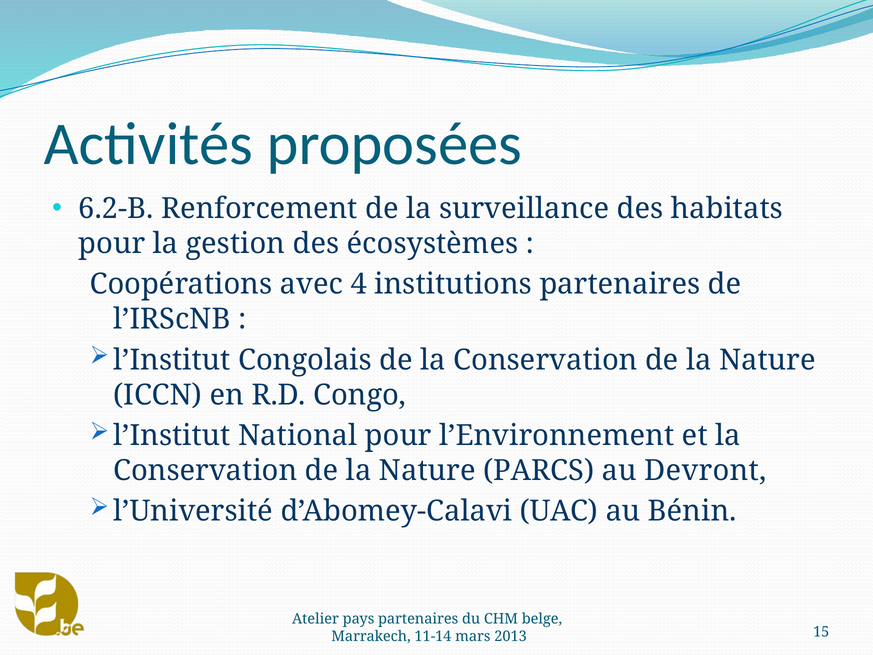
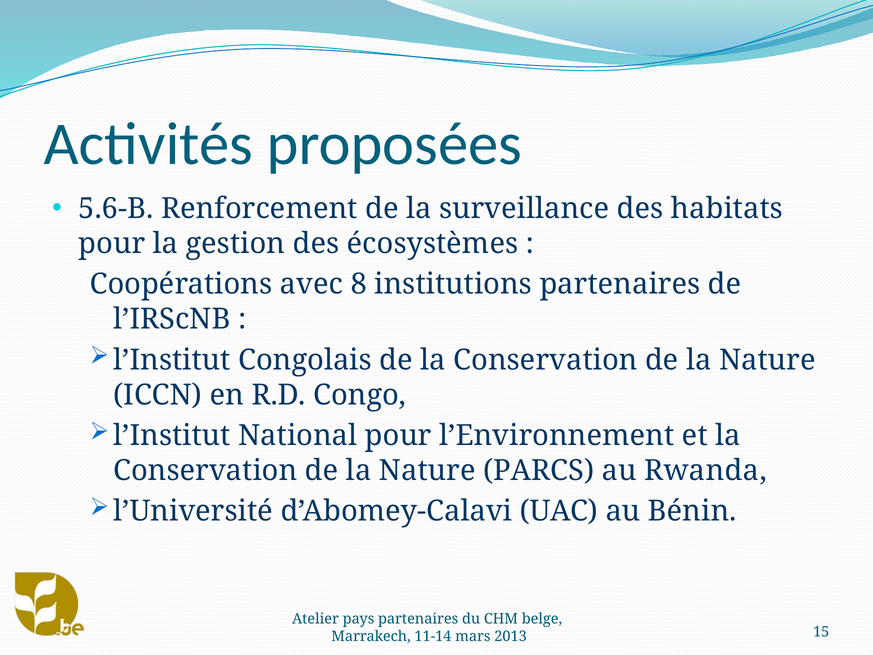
6.2-B: 6.2-B -> 5.6-B (116, 209)
4: 4 -> 8 (359, 284)
Devront: Devront -> Rwanda (705, 470)
